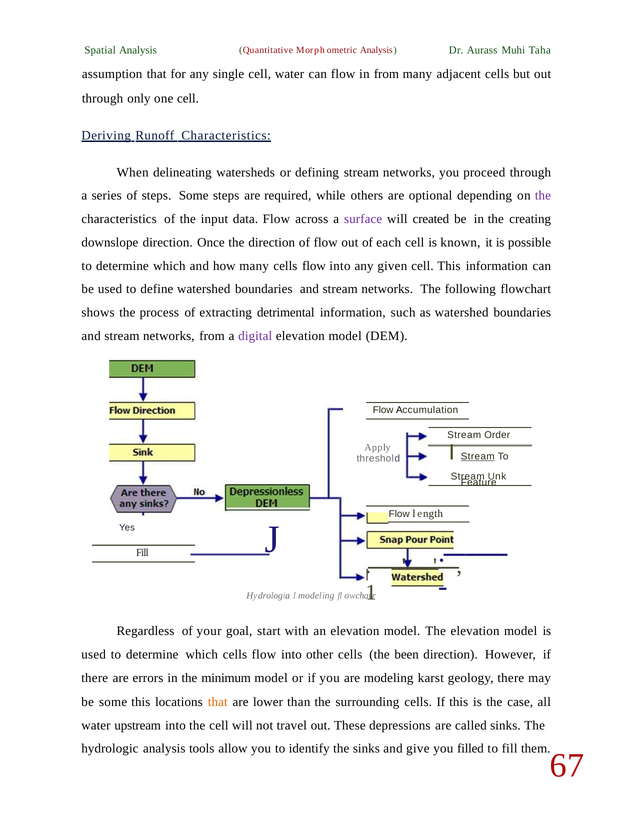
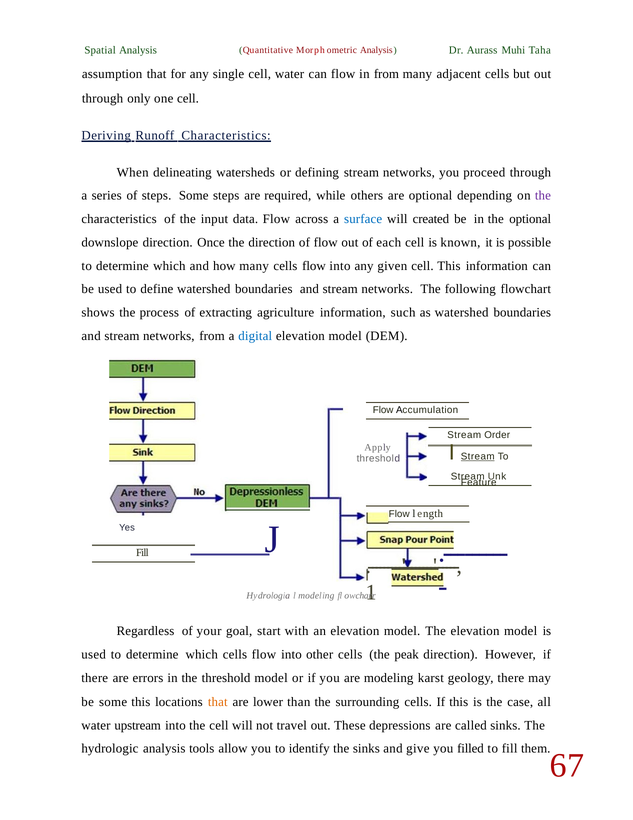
surface colour: purple -> blue (363, 219)
the creating: creating -> optional (530, 219)
detrimental: detrimental -> agriculture (286, 313)
digital colour: purple -> blue (255, 336)
been: been -> peak (407, 655)
the minimum: minimum -> threshold (226, 678)
